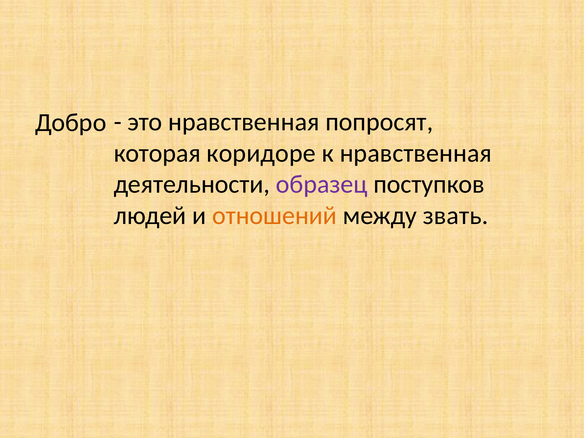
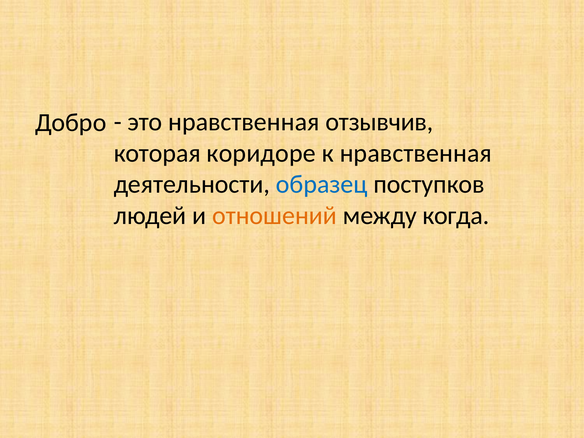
попросят: попросят -> отзывчив (379, 122)
образец colour: purple -> blue (322, 184)
звать: звать -> когда (456, 216)
